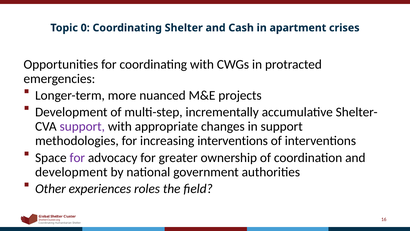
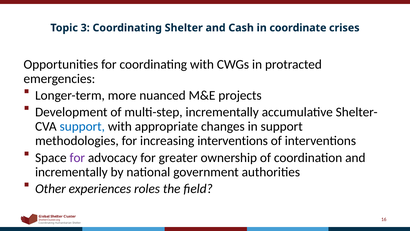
0: 0 -> 3 (85, 28)
apartment: apartment -> coordinate (298, 28)
support colour: purple -> blue (82, 126)
development: development -> incrementally (71, 172)
